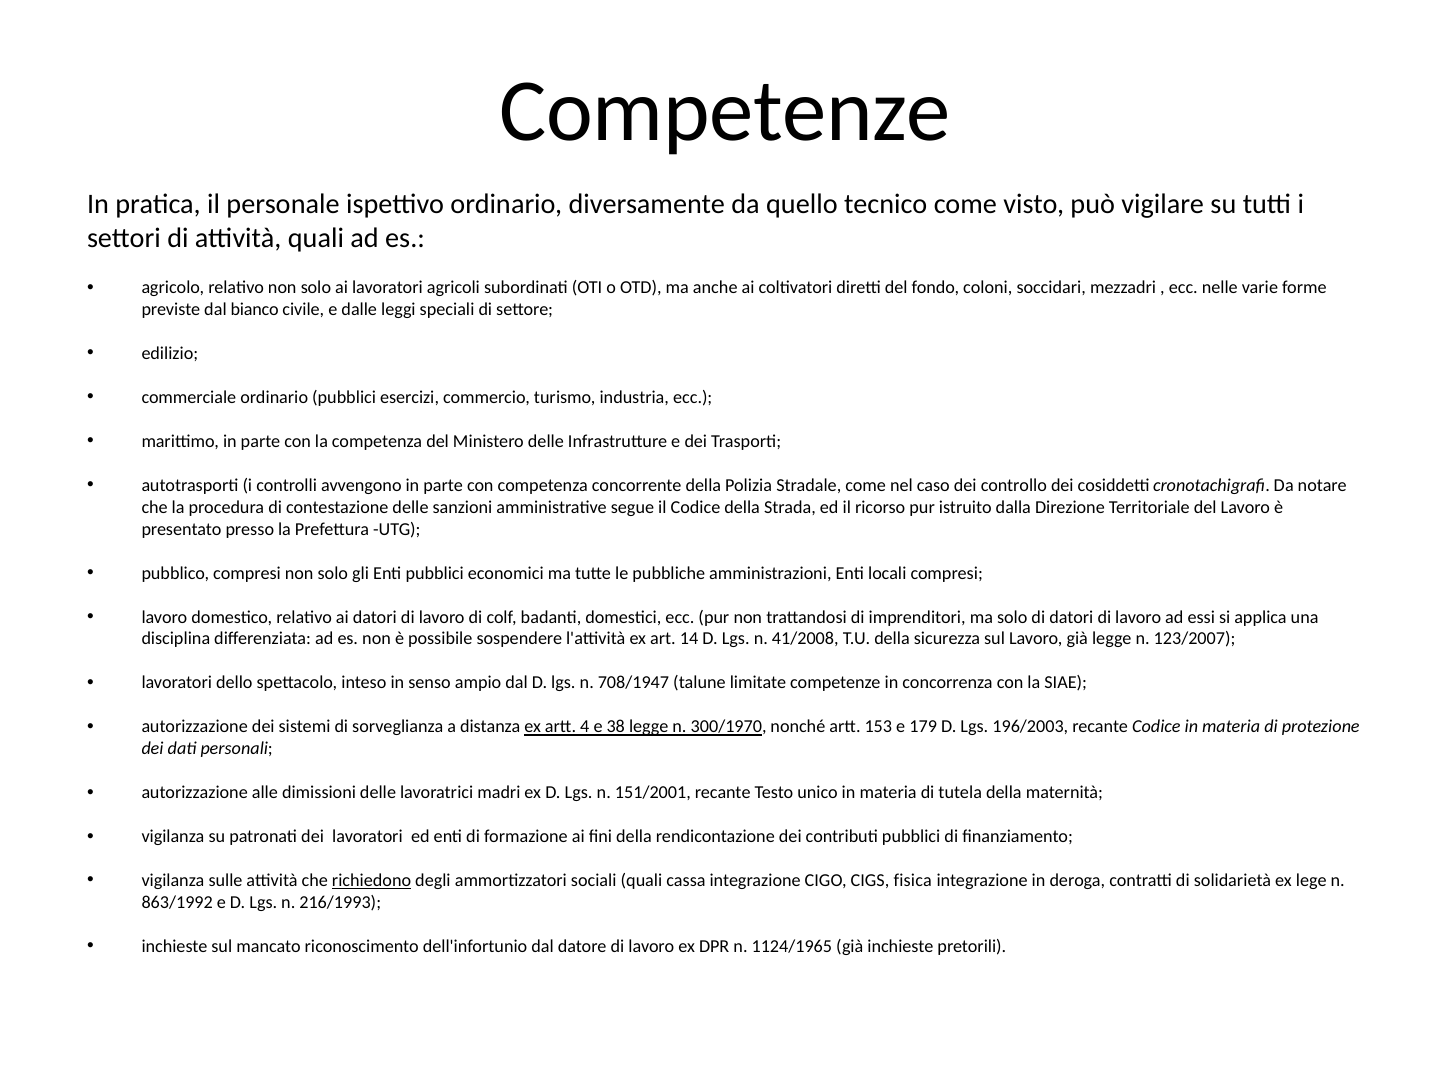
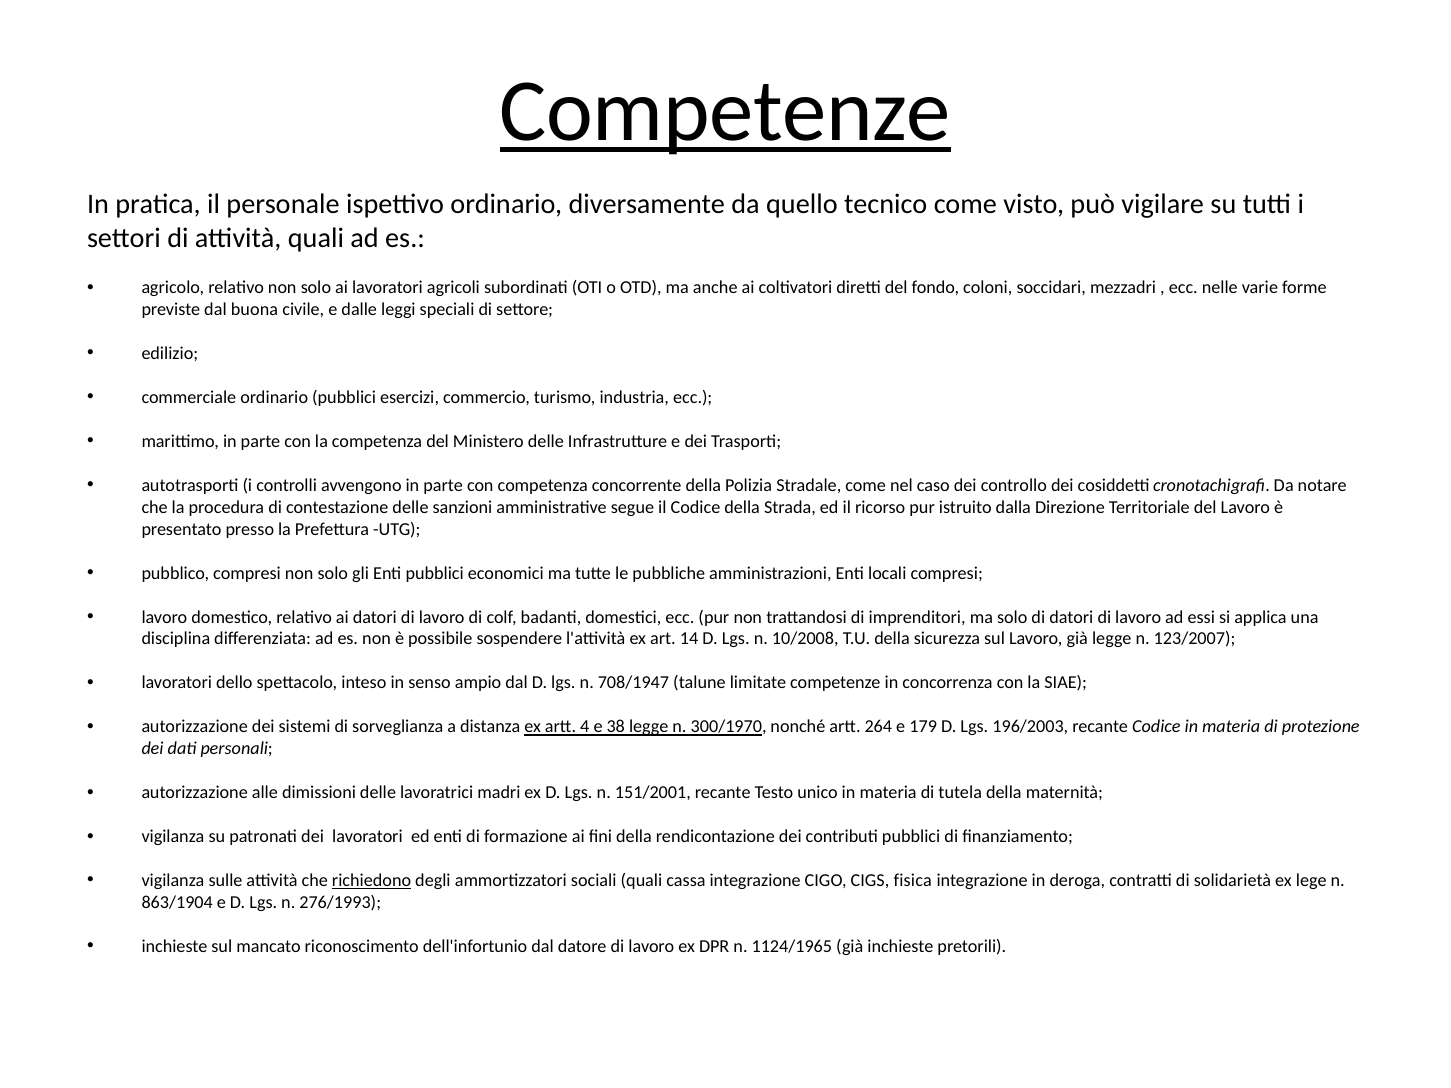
Competenze underline: none -> present (725, 112)
bianco: bianco -> buona (254, 310)
41/2008: 41/2008 -> 10/2008 (805, 639)
153: 153 -> 264 (878, 727)
863/1992: 863/1992 -> 863/1904 (177, 903)
216/1993: 216/1993 -> 276/1993 (340, 903)
